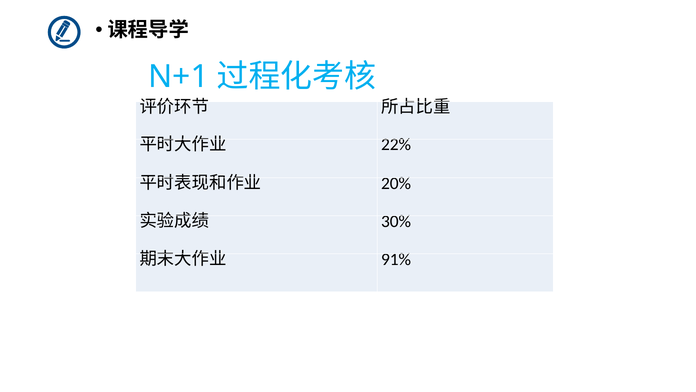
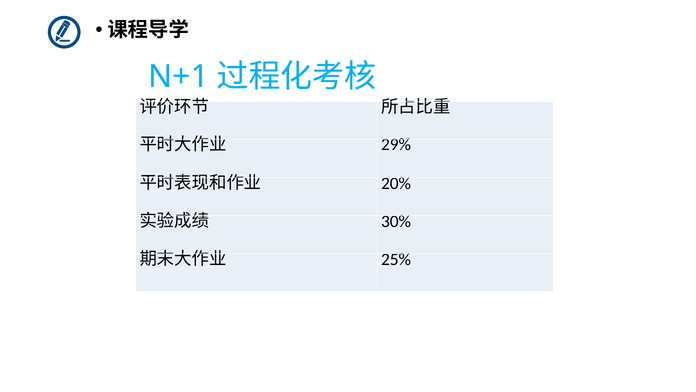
22%: 22% -> 29% (396, 144)
91%: 91% -> 25% (396, 259)
